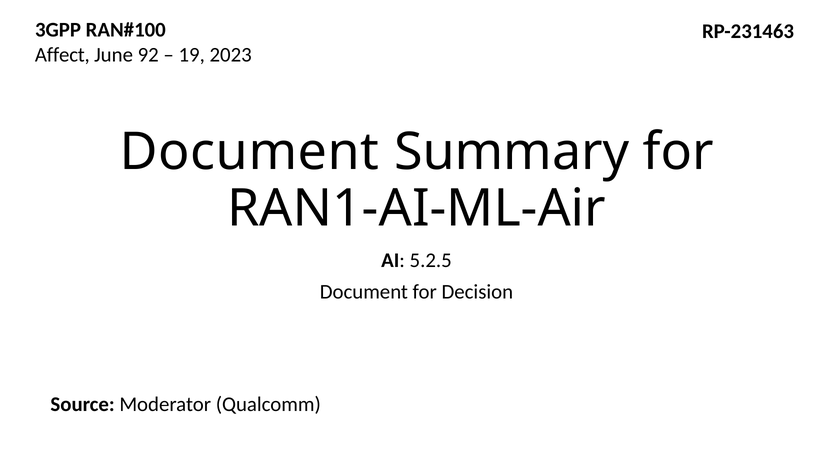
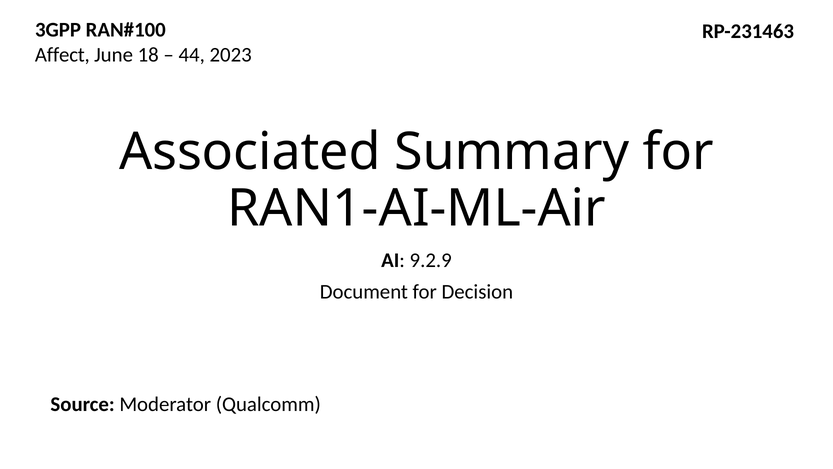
92: 92 -> 18 (148, 55)
19: 19 -> 44 (192, 55)
Document: Document -> Associated (250, 152)
5.2.5: 5.2.5 -> 9.2.9 (431, 260)
